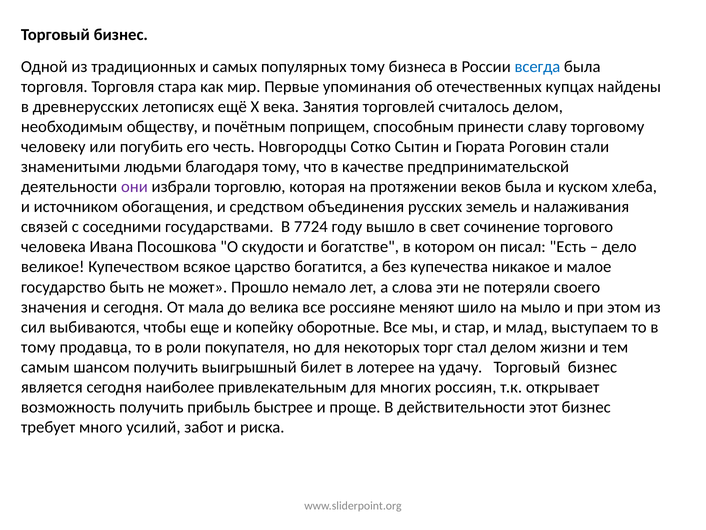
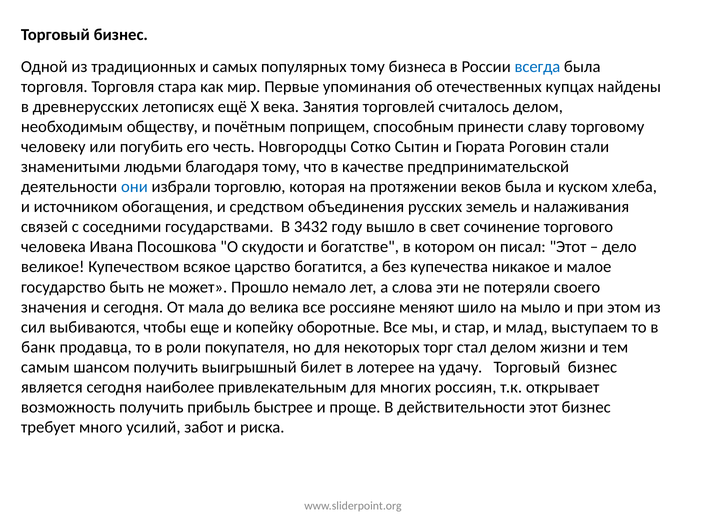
они colour: purple -> blue (134, 187)
7724: 7724 -> 3432 (311, 227)
писал Есть: Есть -> Этот (568, 247)
тому: тому -> банк (38, 347)
